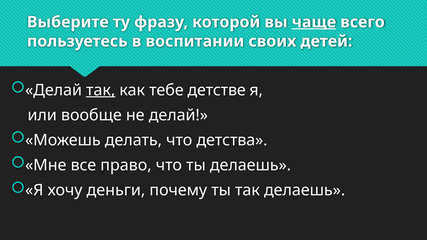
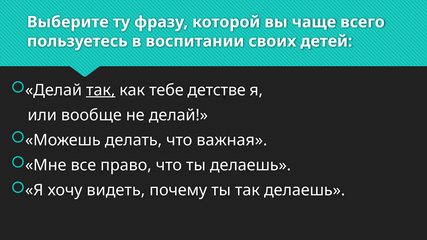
чаще underline: present -> none (314, 22)
детства: детства -> важная (232, 140)
деньги: деньги -> видеть (116, 191)
